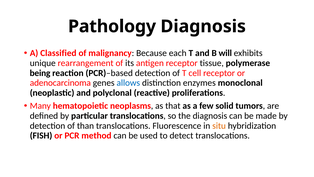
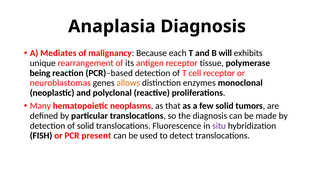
Pathology: Pathology -> Anaplasia (112, 26)
Classified: Classified -> Mediates (58, 53)
adenocarcinoma: adenocarcinoma -> neuroblastomas (60, 83)
allows colour: blue -> orange (128, 83)
of than: than -> solid (85, 125)
situ colour: orange -> purple (219, 125)
method: method -> present (96, 135)
